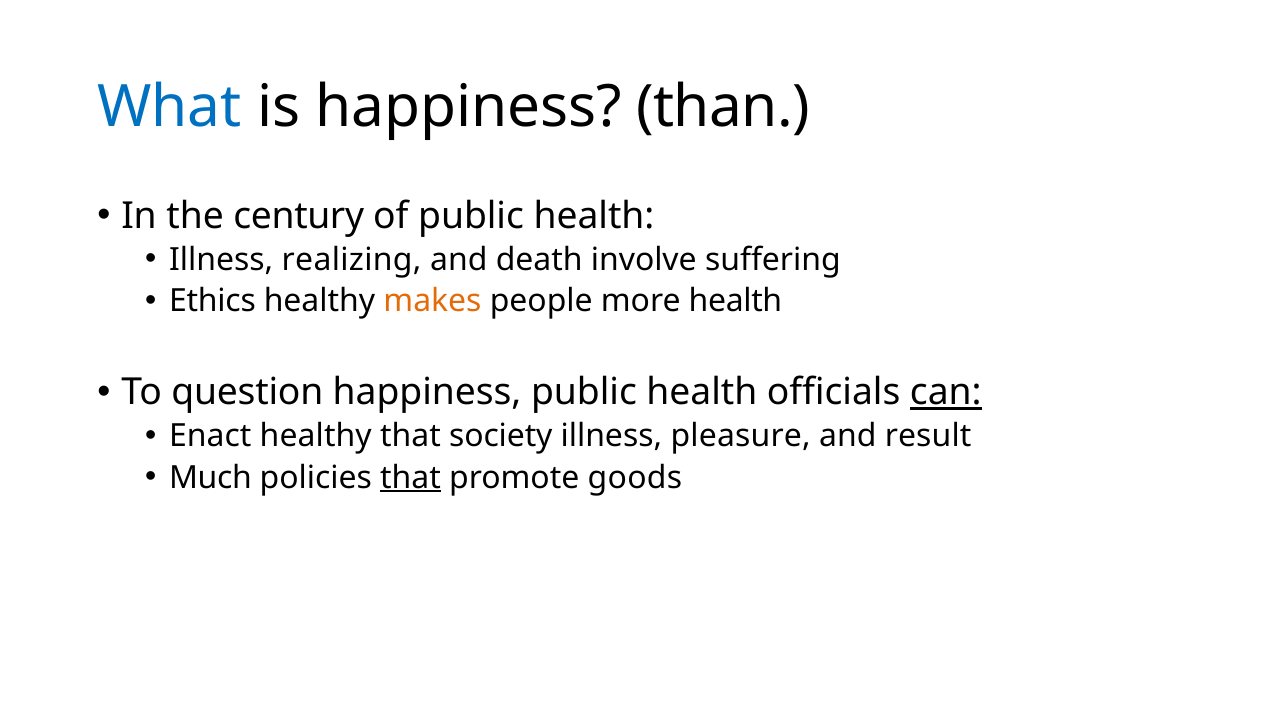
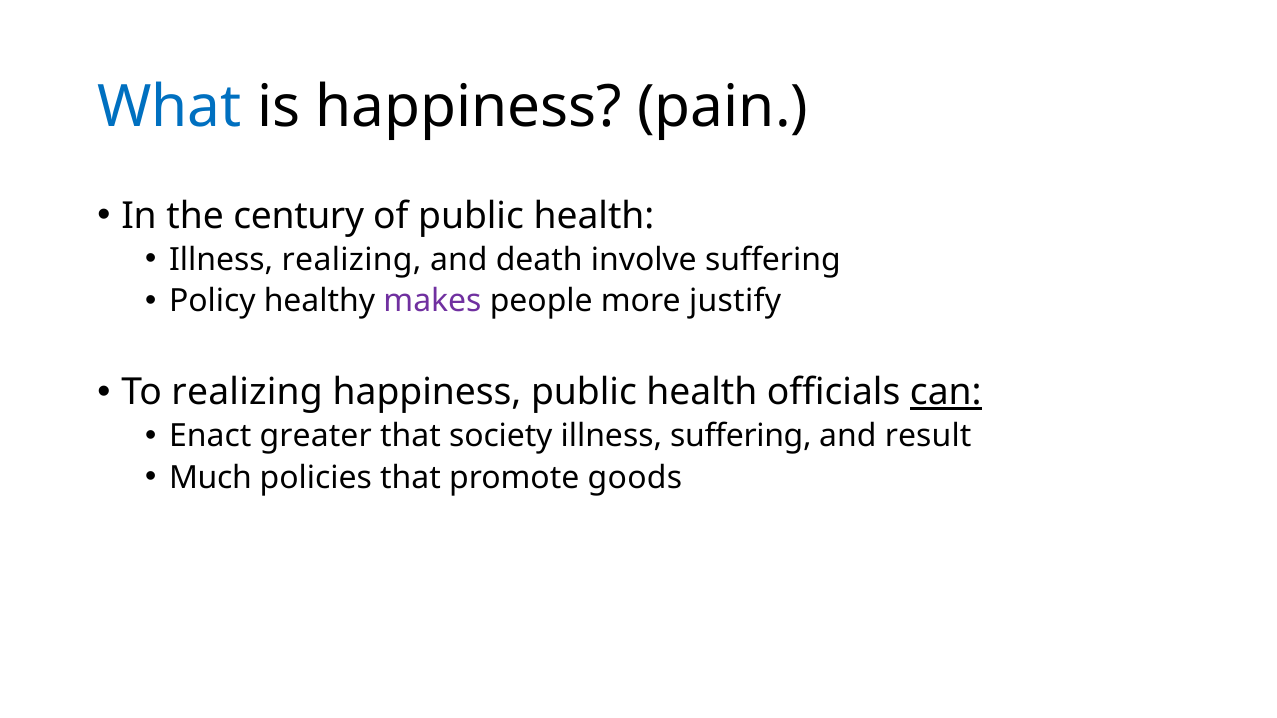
than: than -> pain (723, 107)
Ethics: Ethics -> Policy (212, 301)
makes colour: orange -> purple (432, 301)
more health: health -> justify (735, 301)
To question: question -> realizing (247, 393)
Enact healthy: healthy -> greater (316, 437)
illness pleasure: pleasure -> suffering (741, 437)
that underline: present -> none (411, 478)
